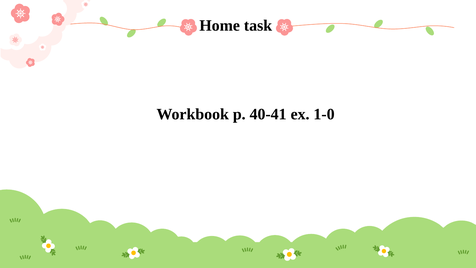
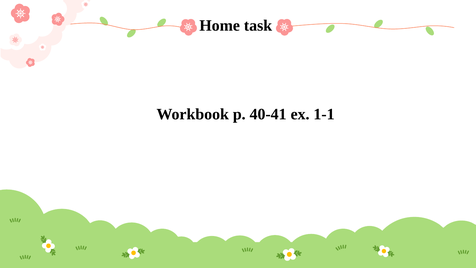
1-0: 1-0 -> 1-1 (324, 114)
